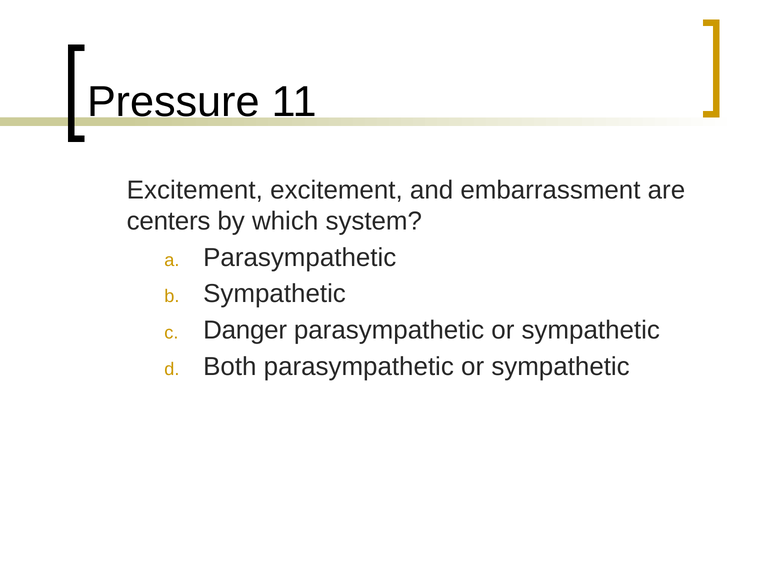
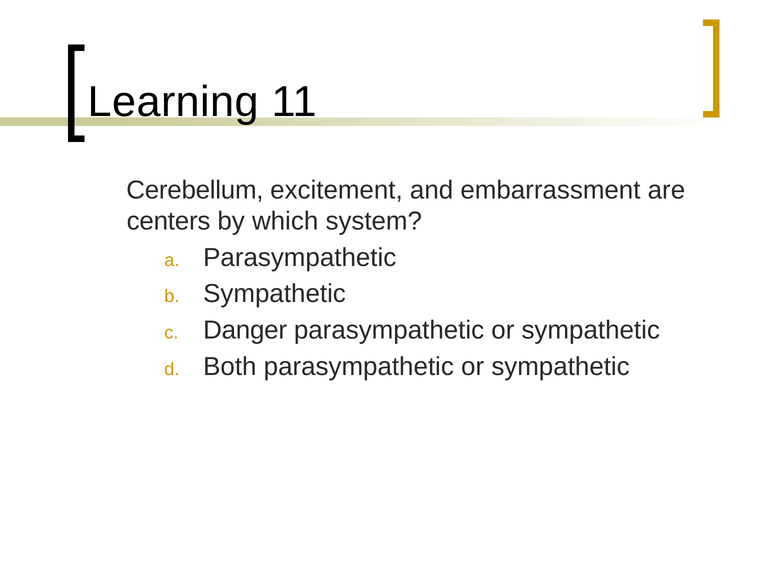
Pressure: Pressure -> Learning (173, 102)
Excitement: Excitement -> Cerebellum (195, 190)
